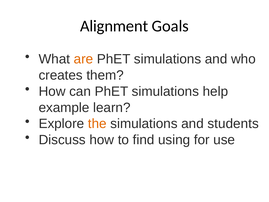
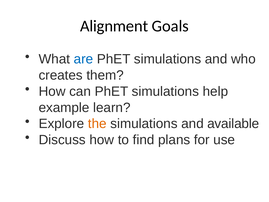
are colour: orange -> blue (83, 59)
students: students -> available (233, 124)
using: using -> plans (174, 140)
